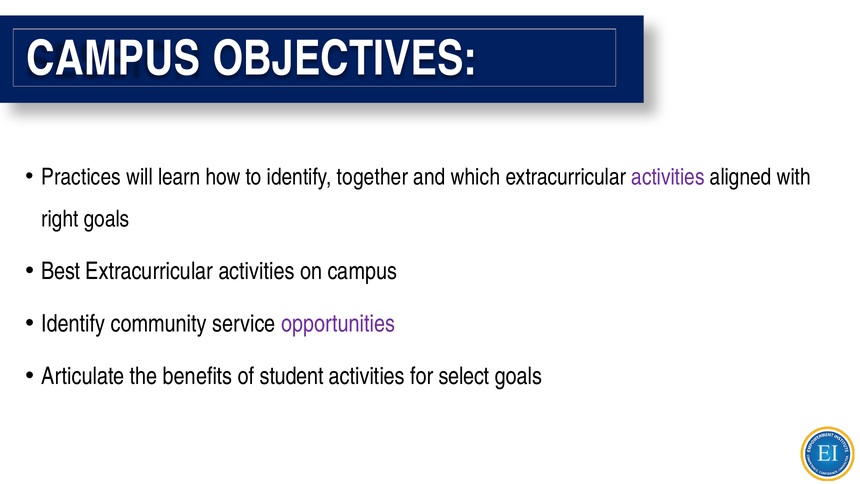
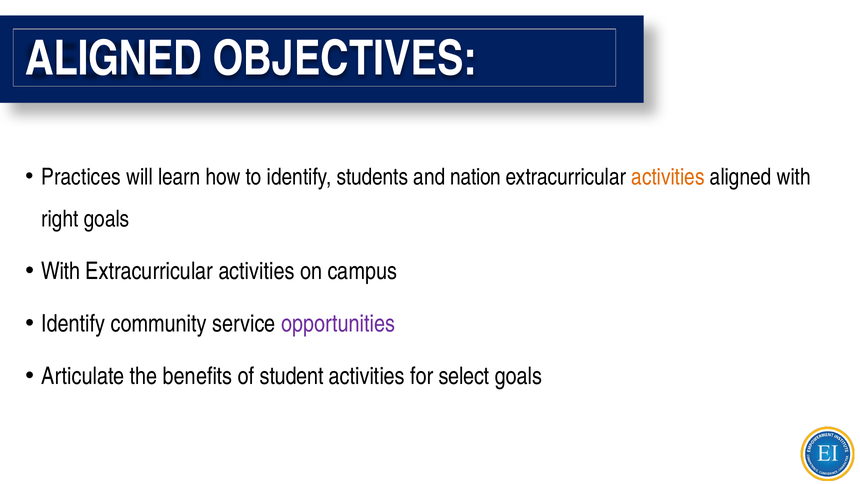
CAMPUS: CAMPUS -> ALIGNED (114, 59)
together: together -> students (373, 177)
which: which -> nation (476, 177)
activities colour: purple -> orange (668, 177)
Best: Best -> With (61, 271)
